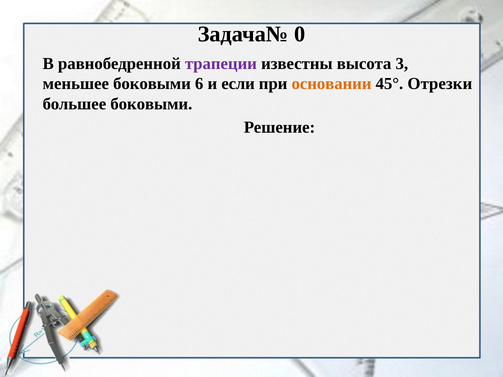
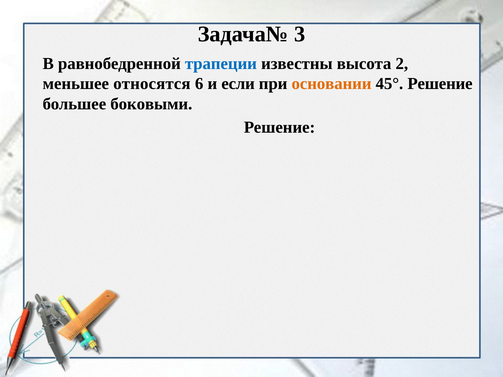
0: 0 -> 3 (300, 34)
трапеции colour: purple -> blue (221, 64)
3: 3 -> 2 (402, 64)
меньшее боковыми: боковыми -> относятся (152, 84)
45° Отрезки: Отрезки -> Решение (440, 84)
